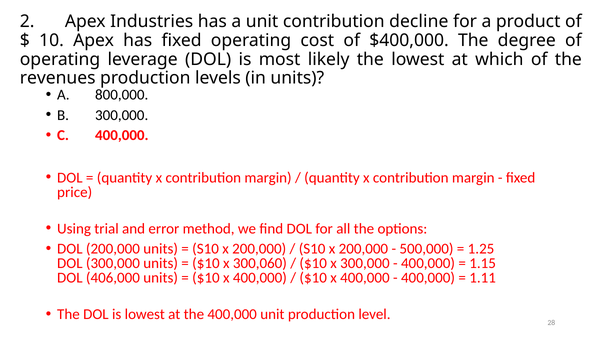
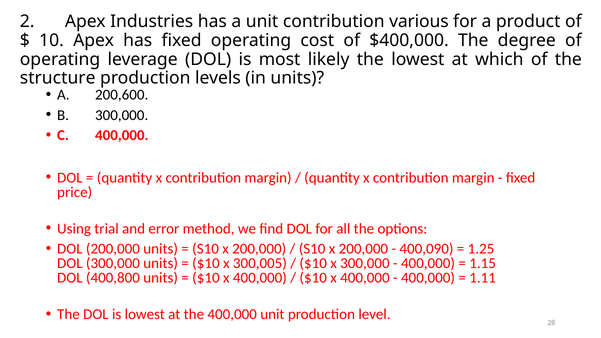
decline: decline -> various (419, 21)
revenues: revenues -> structure (58, 78)
800,000: 800,000 -> 200,600 (122, 95)
500,000: 500,000 -> 400,090 (426, 249)
300,060: 300,060 -> 300,005 (260, 263)
406,000: 406,000 -> 400,800 (113, 278)
